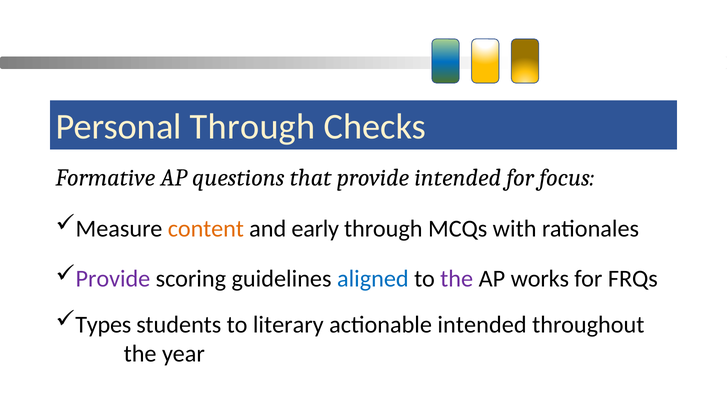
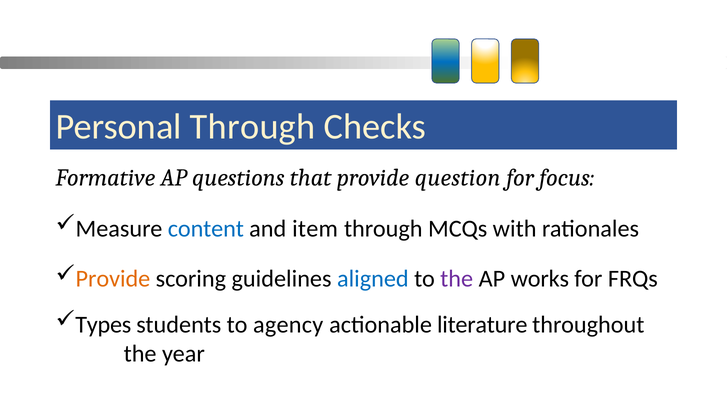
provide intended: intended -> question (458, 178)
content colour: orange -> blue (206, 229)
early: early -> item (315, 229)
Provide colour: purple -> orange (113, 279)
literary: literary -> agency (288, 325)
actionable intended: intended -> literature (482, 325)
